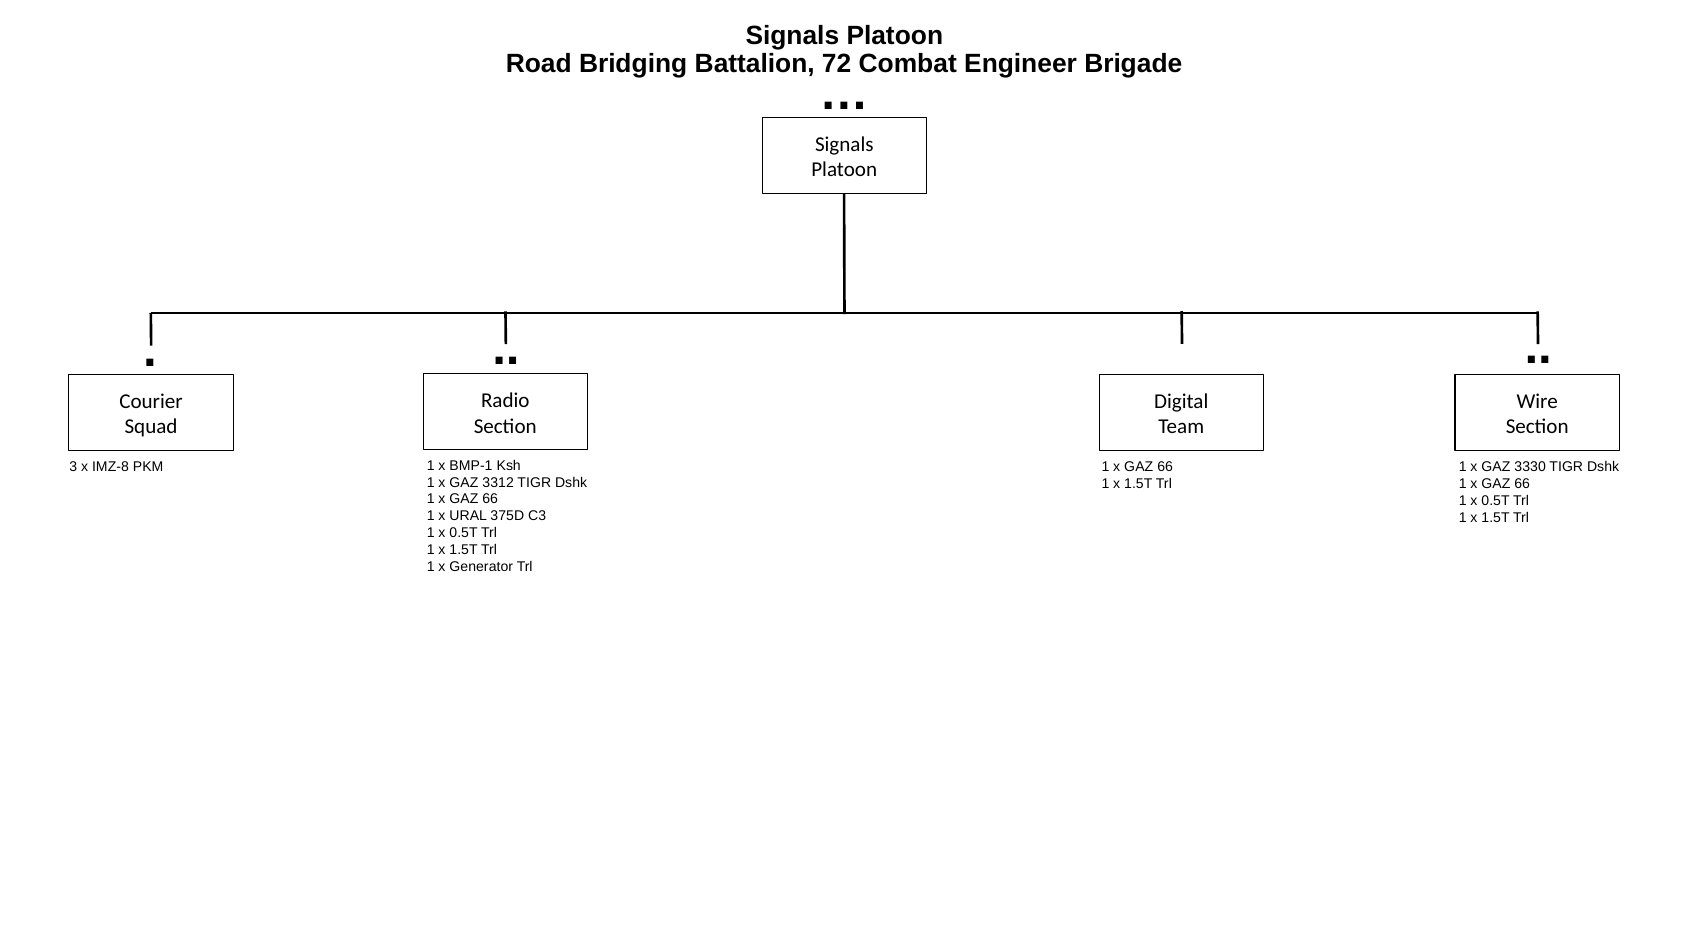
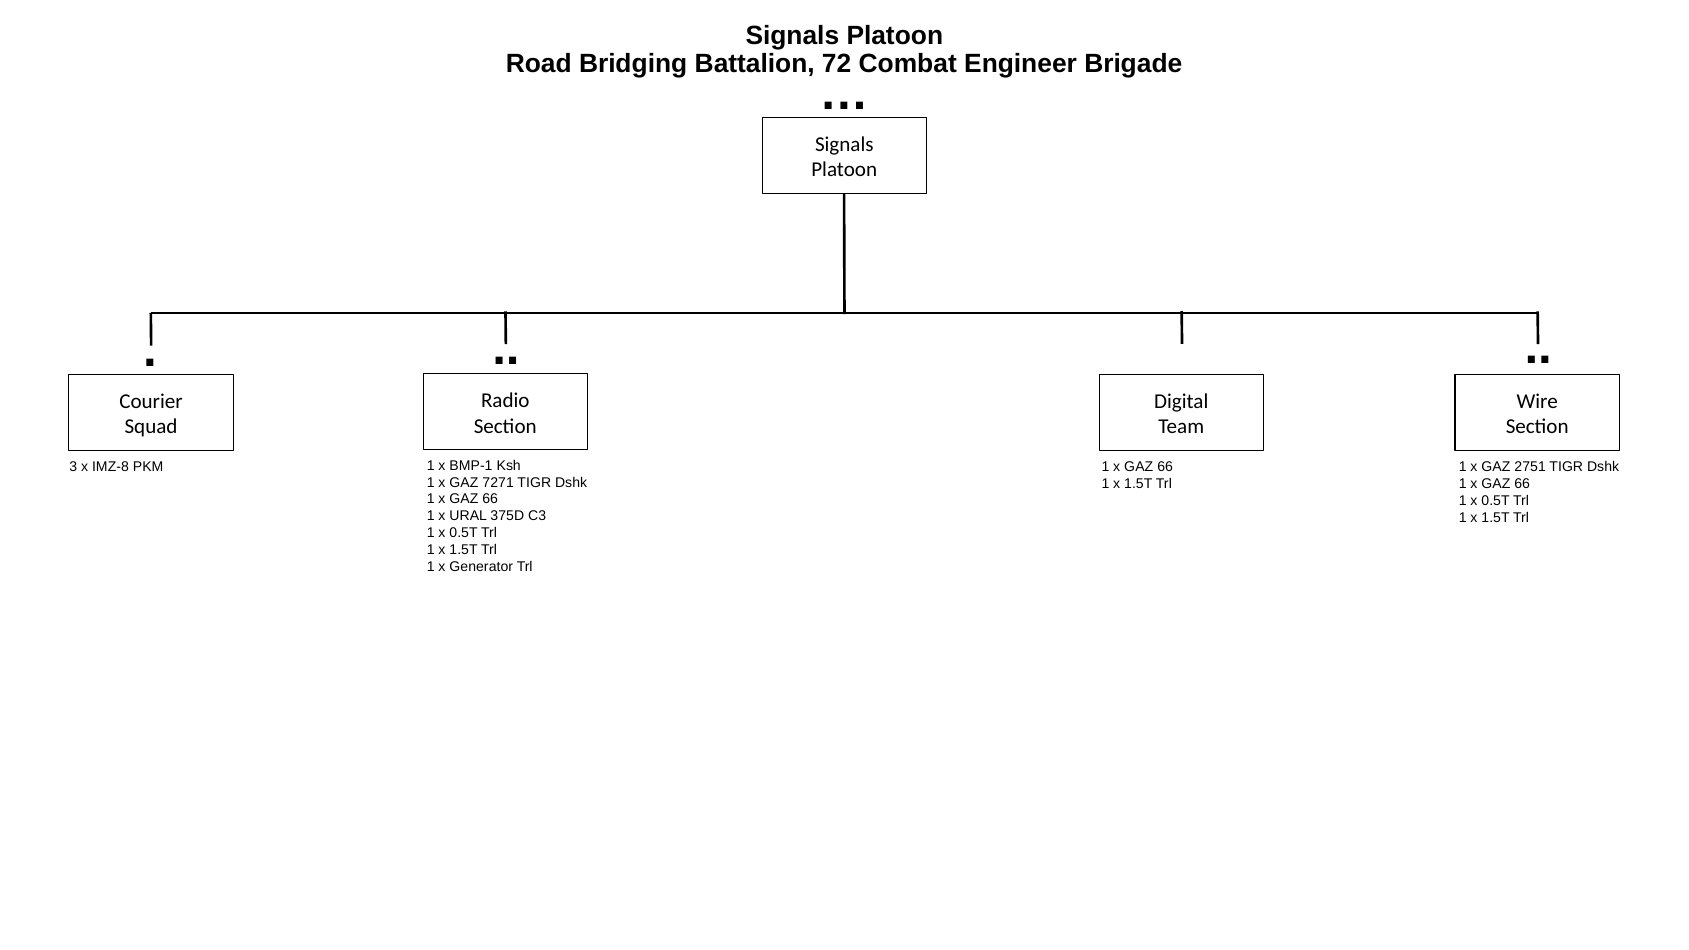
3330: 3330 -> 2751 (1530, 467)
3312: 3312 -> 7271 (498, 482)
